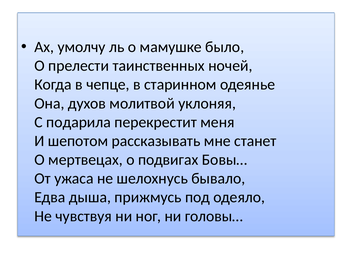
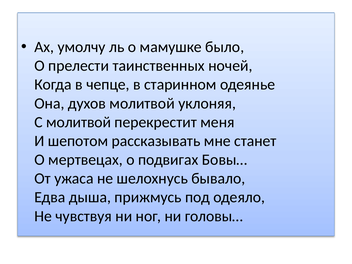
С подарила: подарила -> молитвой (79, 122)
